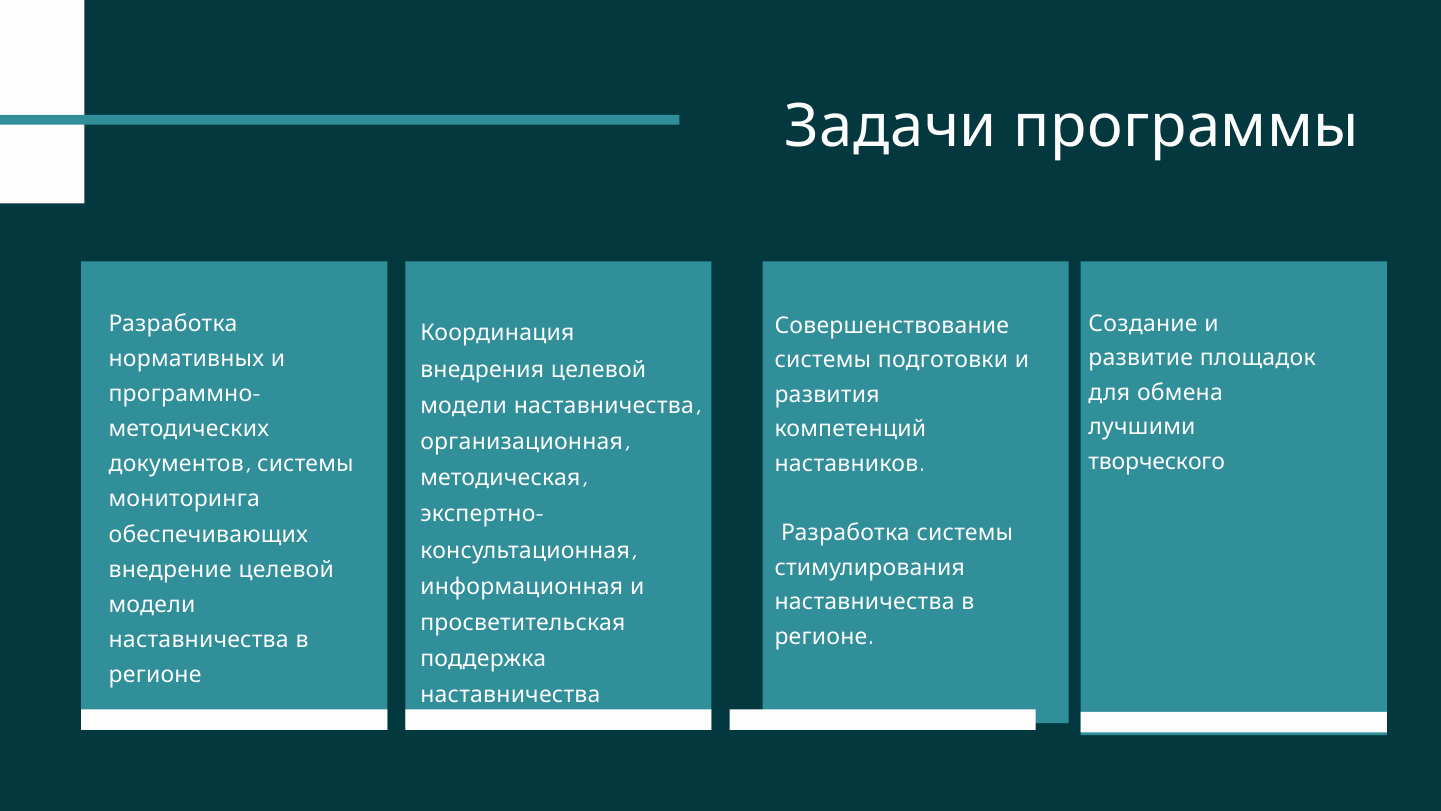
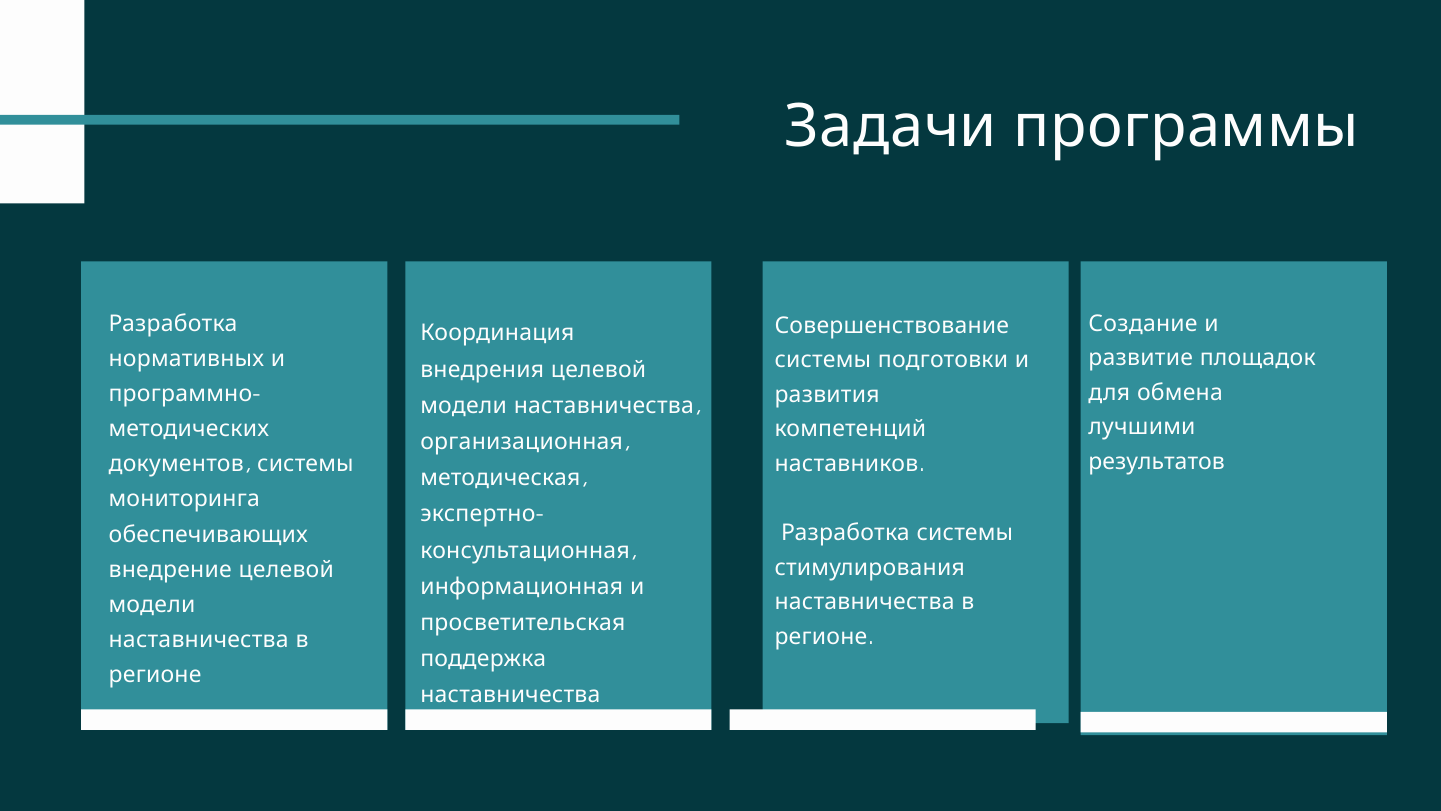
творческого: творческого -> результатов (1157, 461)
